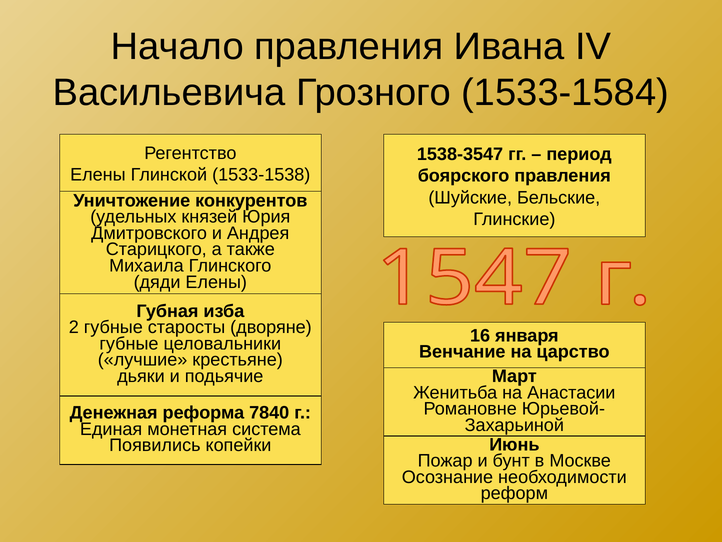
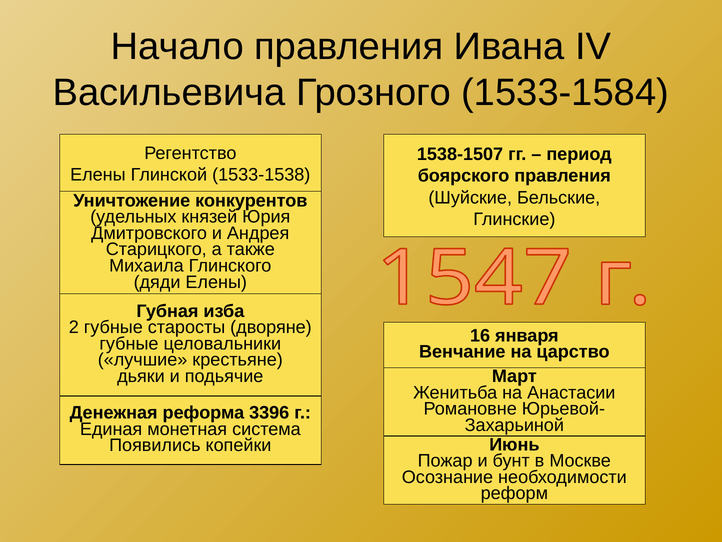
1538-3547: 1538-3547 -> 1538-1507 (460, 154)
7840: 7840 -> 3396 (269, 413)
